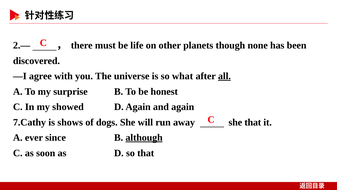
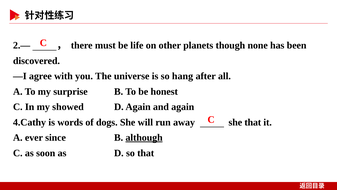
what: what -> hang (183, 76)
all underline: present -> none (224, 76)
7.Cathy: 7.Cathy -> 4.Cathy (29, 122)
shows: shows -> words (70, 122)
